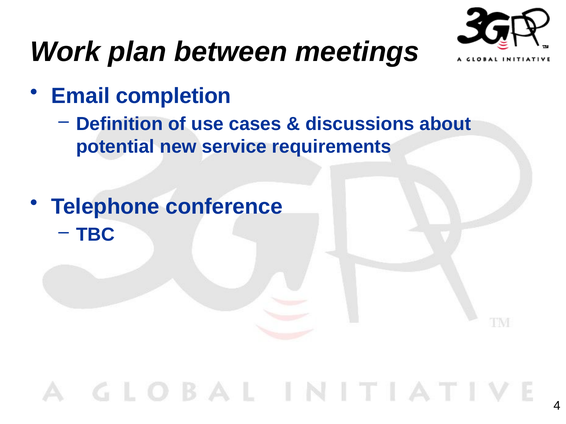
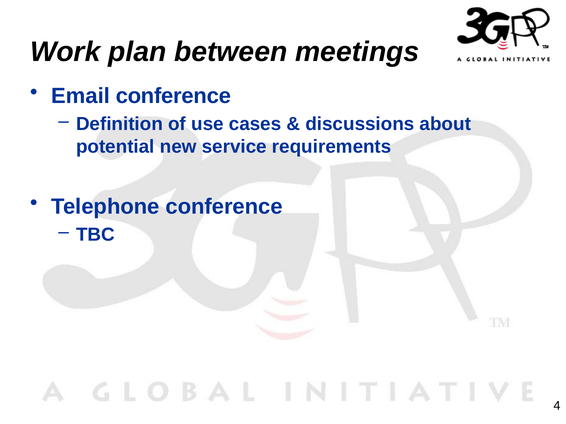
Email completion: completion -> conference (173, 96)
